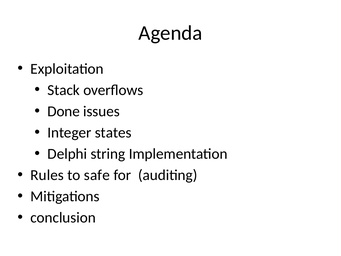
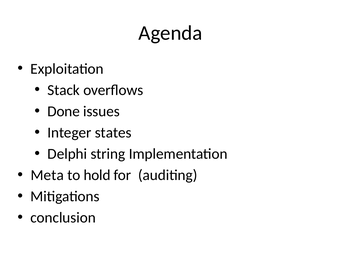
Rules: Rules -> Meta (47, 175)
safe: safe -> hold (97, 175)
